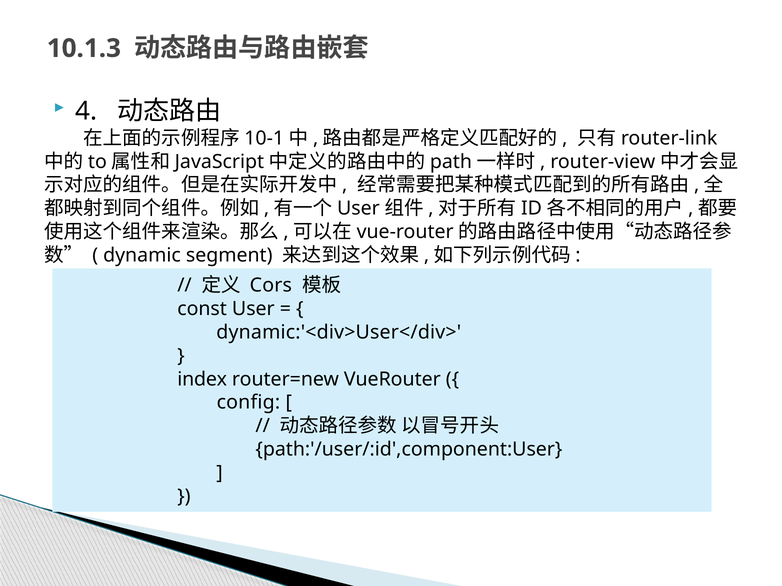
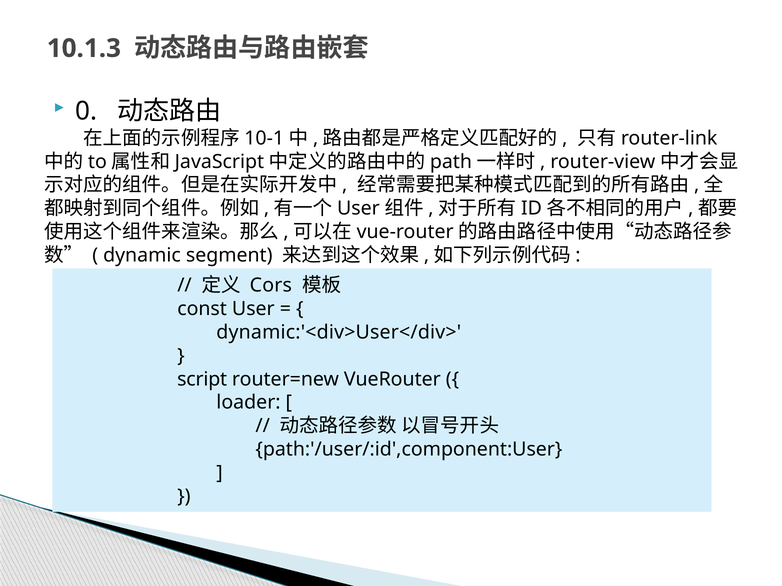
4: 4 -> 0 (86, 111)
index: index -> script (202, 379)
config: config -> loader (248, 403)
